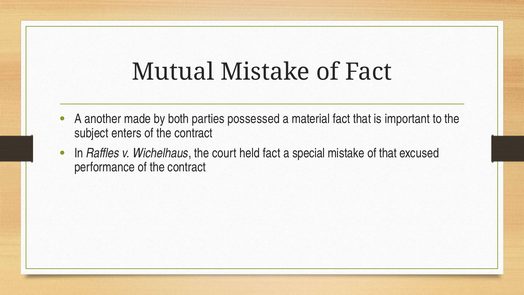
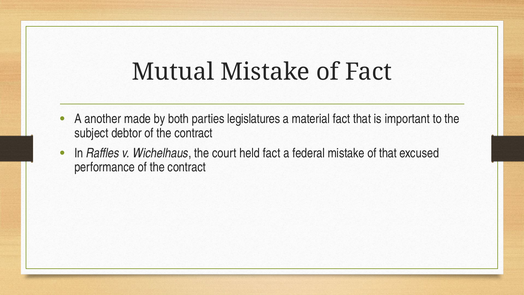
possessed: possessed -> legislatures (254, 119)
enters: enters -> debtor (127, 133)
special: special -> federal (309, 153)
